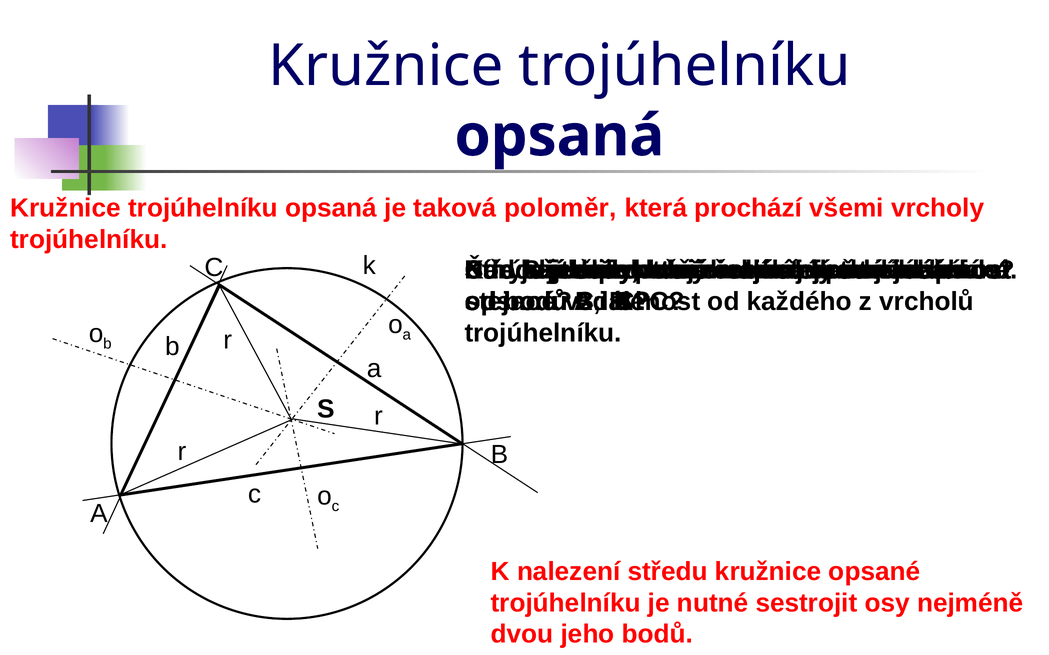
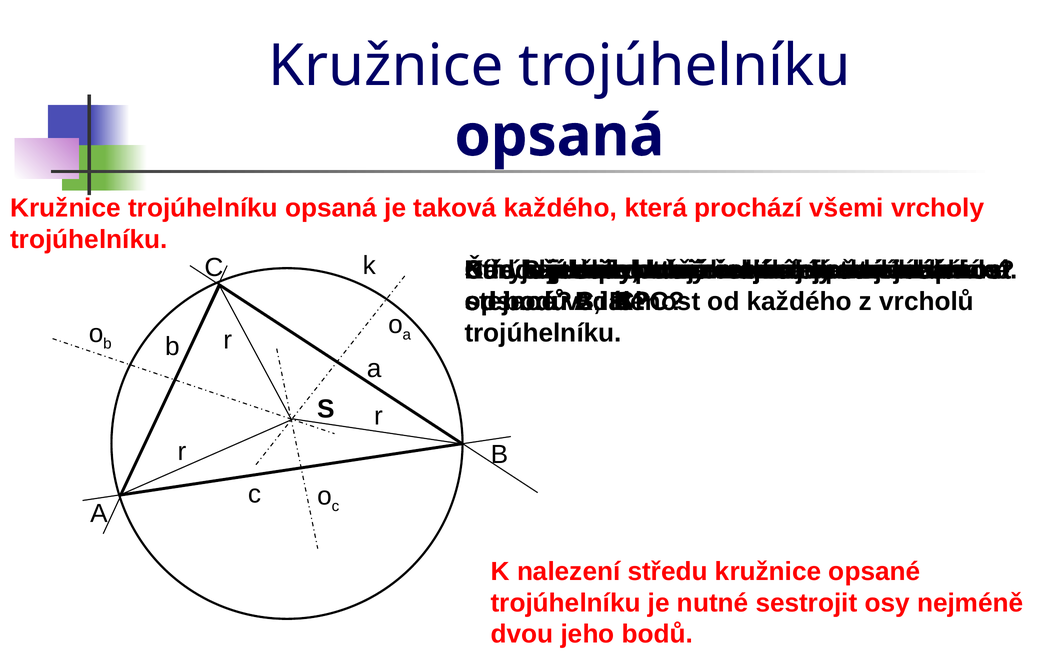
taková poloměr: poloměr -> každého (560, 208)
